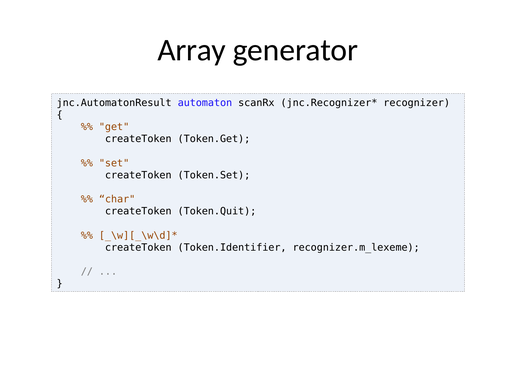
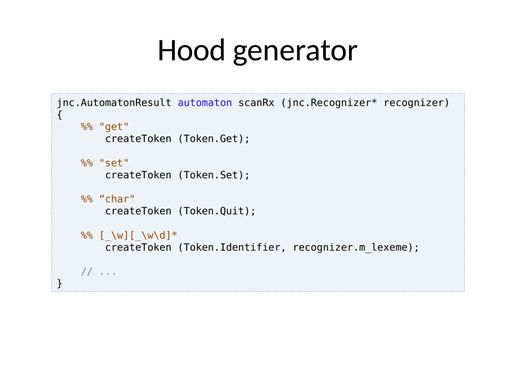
Array: Array -> Hood (192, 50)
